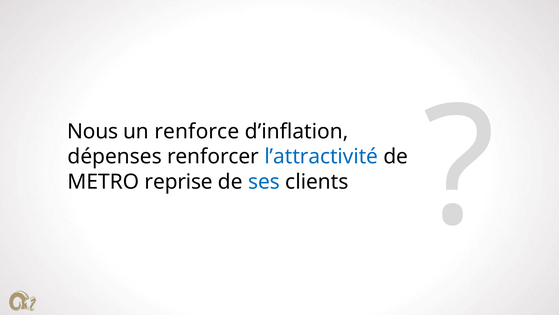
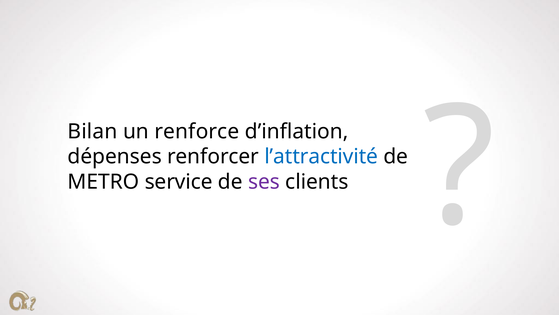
Nous: Nous -> Bilan (93, 131)
reprise: reprise -> service (179, 181)
ses colour: blue -> purple (264, 181)
